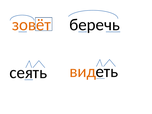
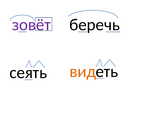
зовёт colour: orange -> purple (31, 25)
